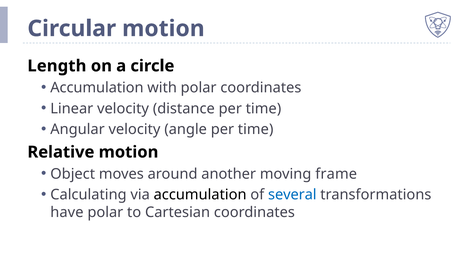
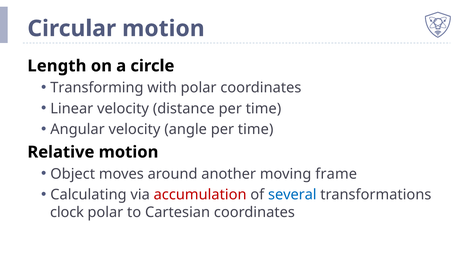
Accumulation: Accumulation -> Transforming (97, 88)
accumulation colour: black -> red (200, 194)
have: have -> clock (67, 212)
